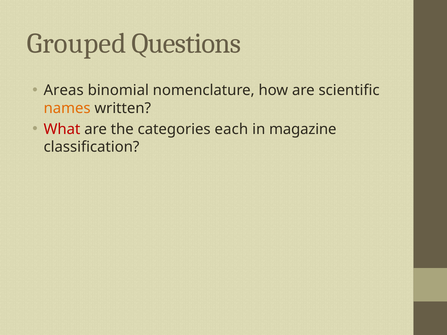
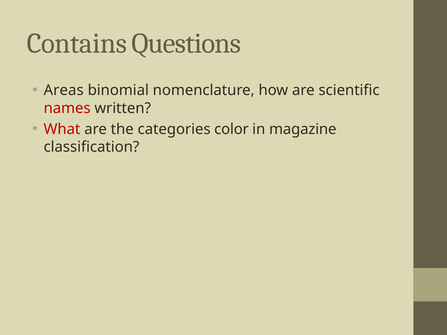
Grouped: Grouped -> Contains (77, 43)
names colour: orange -> red (67, 108)
each: each -> color (231, 129)
